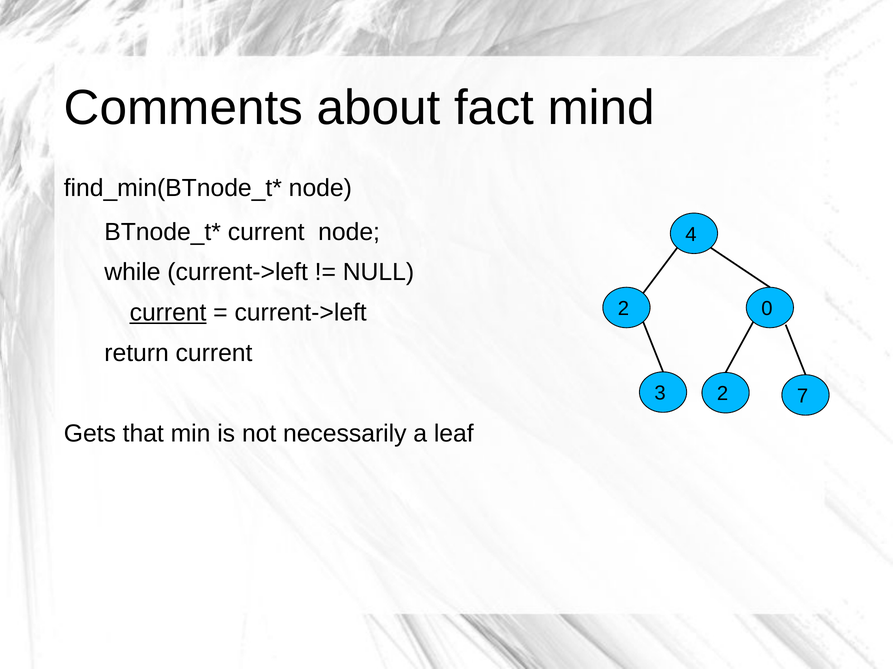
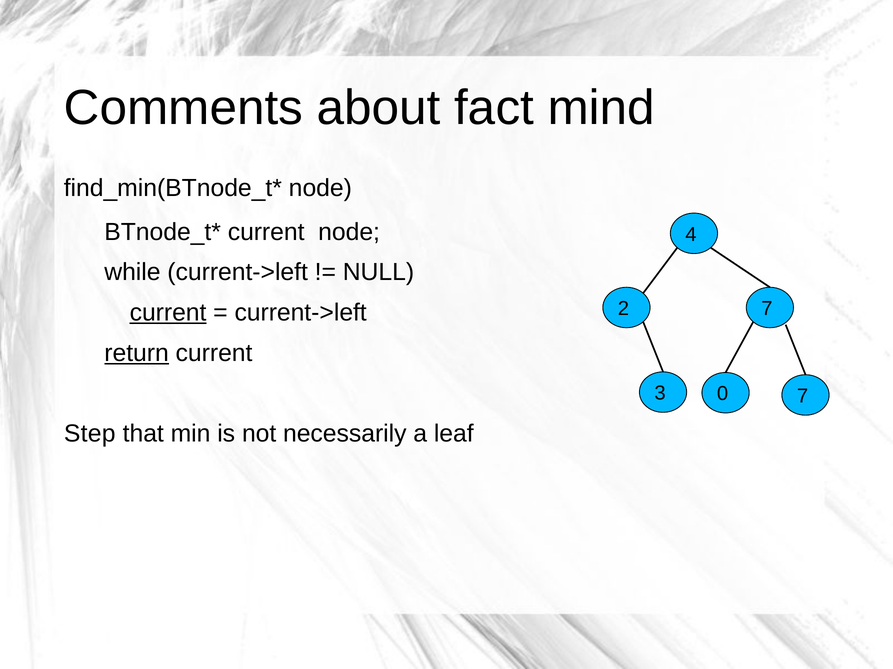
2 0: 0 -> 7 (767, 309)
return underline: none -> present (137, 353)
3 2: 2 -> 0 (723, 394)
Gets: Gets -> Step (90, 434)
